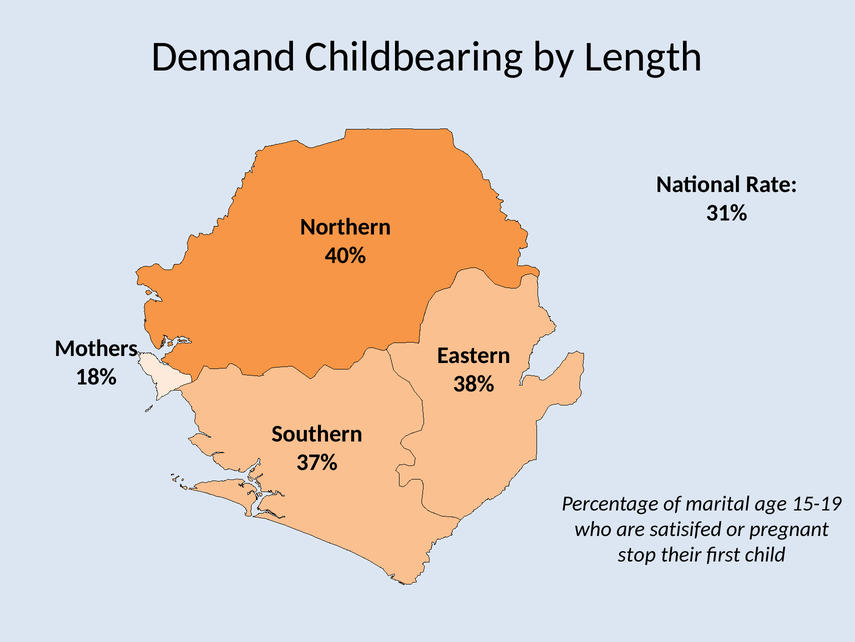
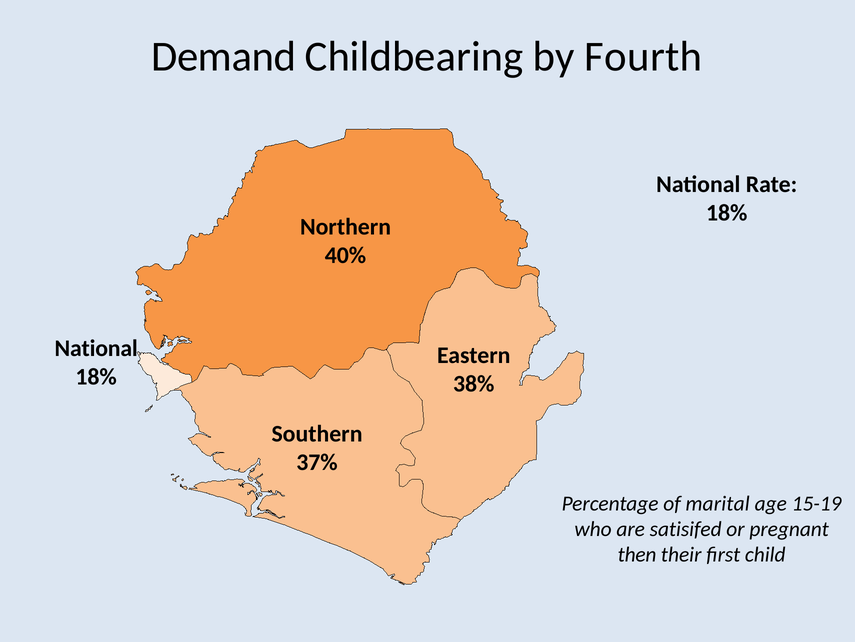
Length: Length -> Fourth (643, 56)
31%: 31% -> 18% (727, 212)
Mothers: Mothers -> National (96, 348)
stop: stop -> then (637, 554)
